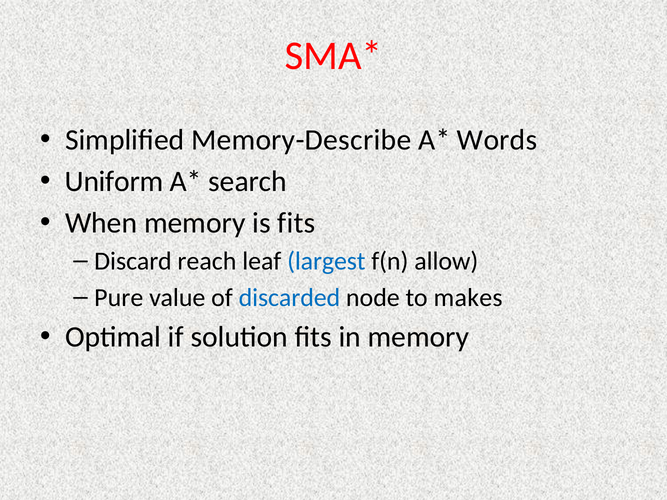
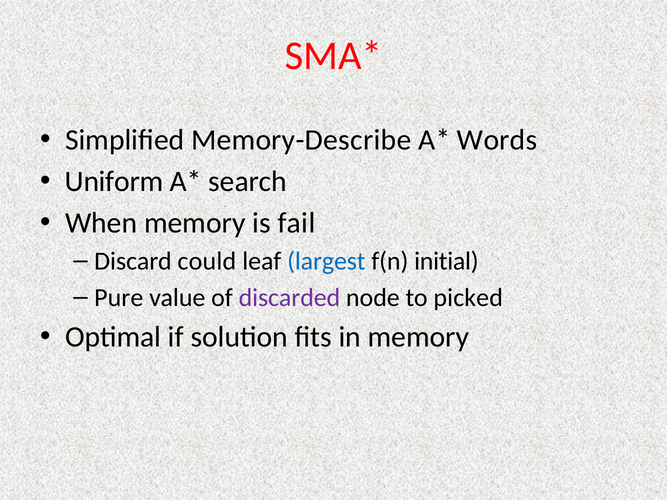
is fits: fits -> fail (296, 223)
reach: reach -> could (207, 261)
allow: allow -> initial (446, 261)
discarded colour: blue -> purple (289, 298)
makes: makes -> picked (468, 298)
